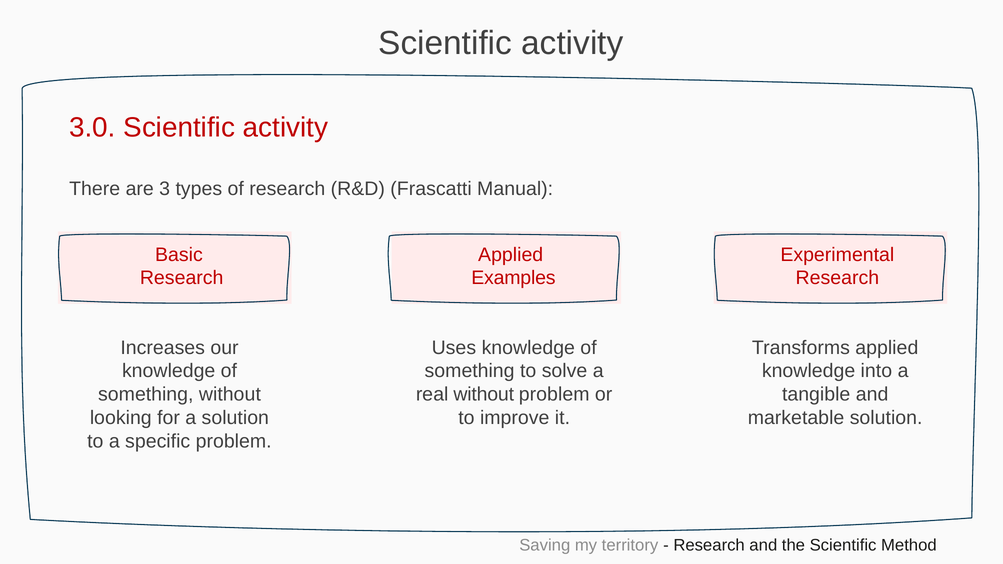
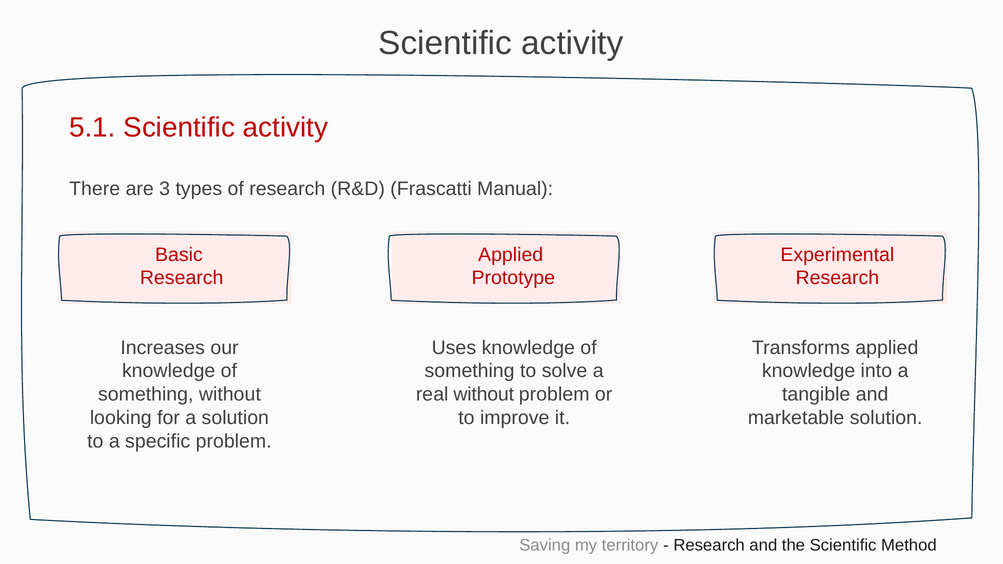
3.0: 3.0 -> 5.1 (92, 127)
Examples: Examples -> Prototype (513, 278)
